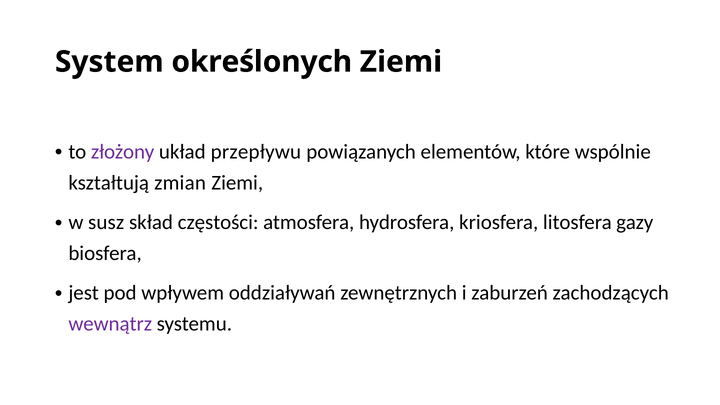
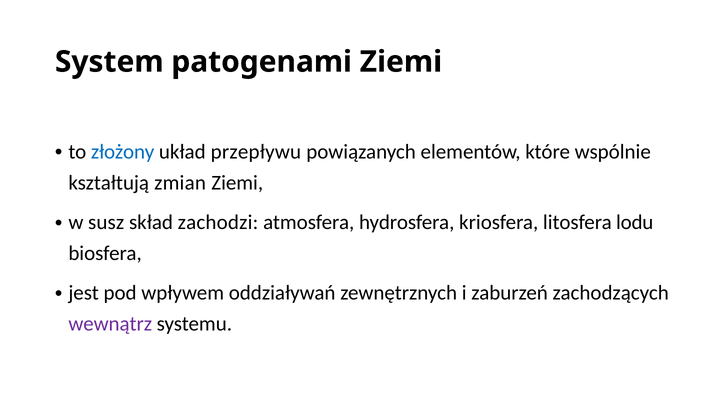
określonych: określonych -> patogenami (262, 62)
złożony colour: purple -> blue (123, 152)
częstości: częstości -> zachodzi (218, 223)
gazy: gazy -> lodu (635, 223)
